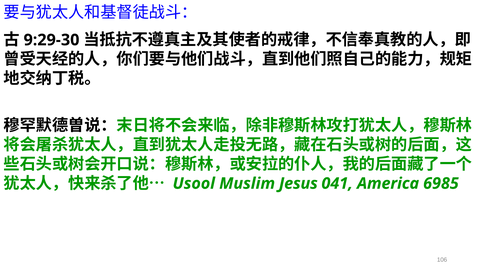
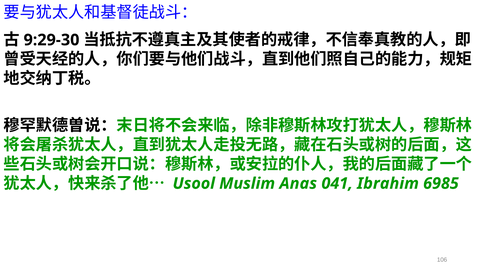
Jesus: Jesus -> Anas (298, 184)
America: America -> Ibrahim (388, 184)
